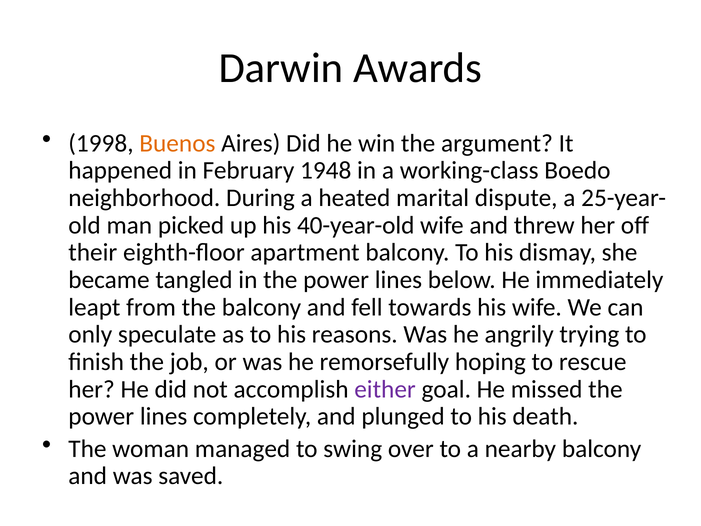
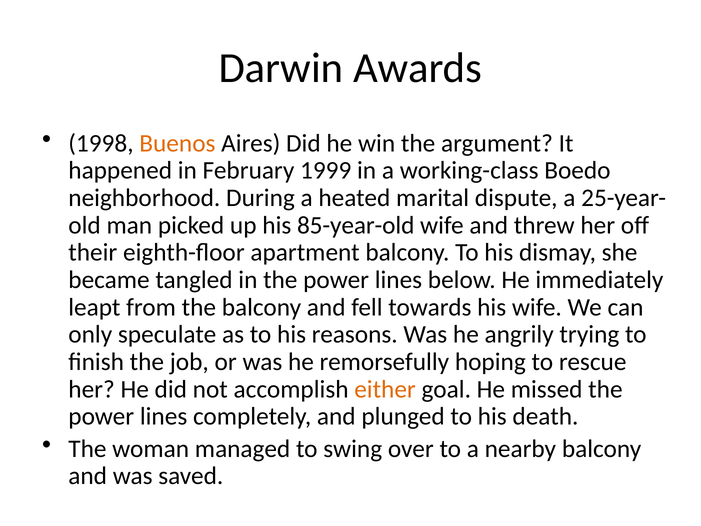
1948: 1948 -> 1999 (326, 170)
40-year-old: 40-year-old -> 85-year-old (356, 225)
either colour: purple -> orange (385, 389)
